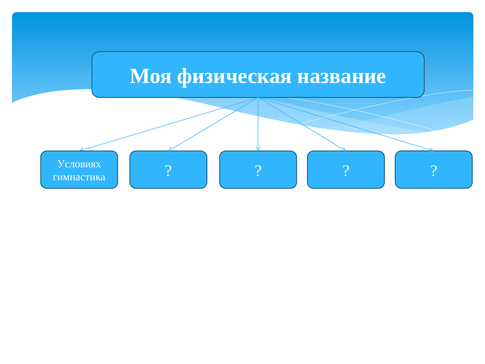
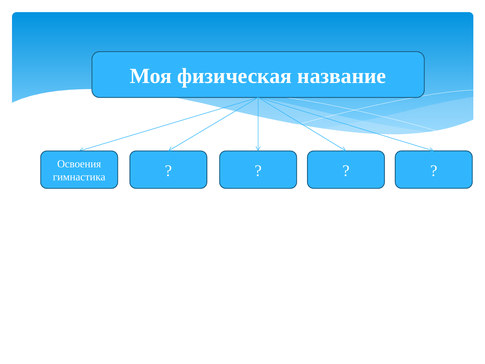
Условиях: Условиях -> Освоения (79, 164)
